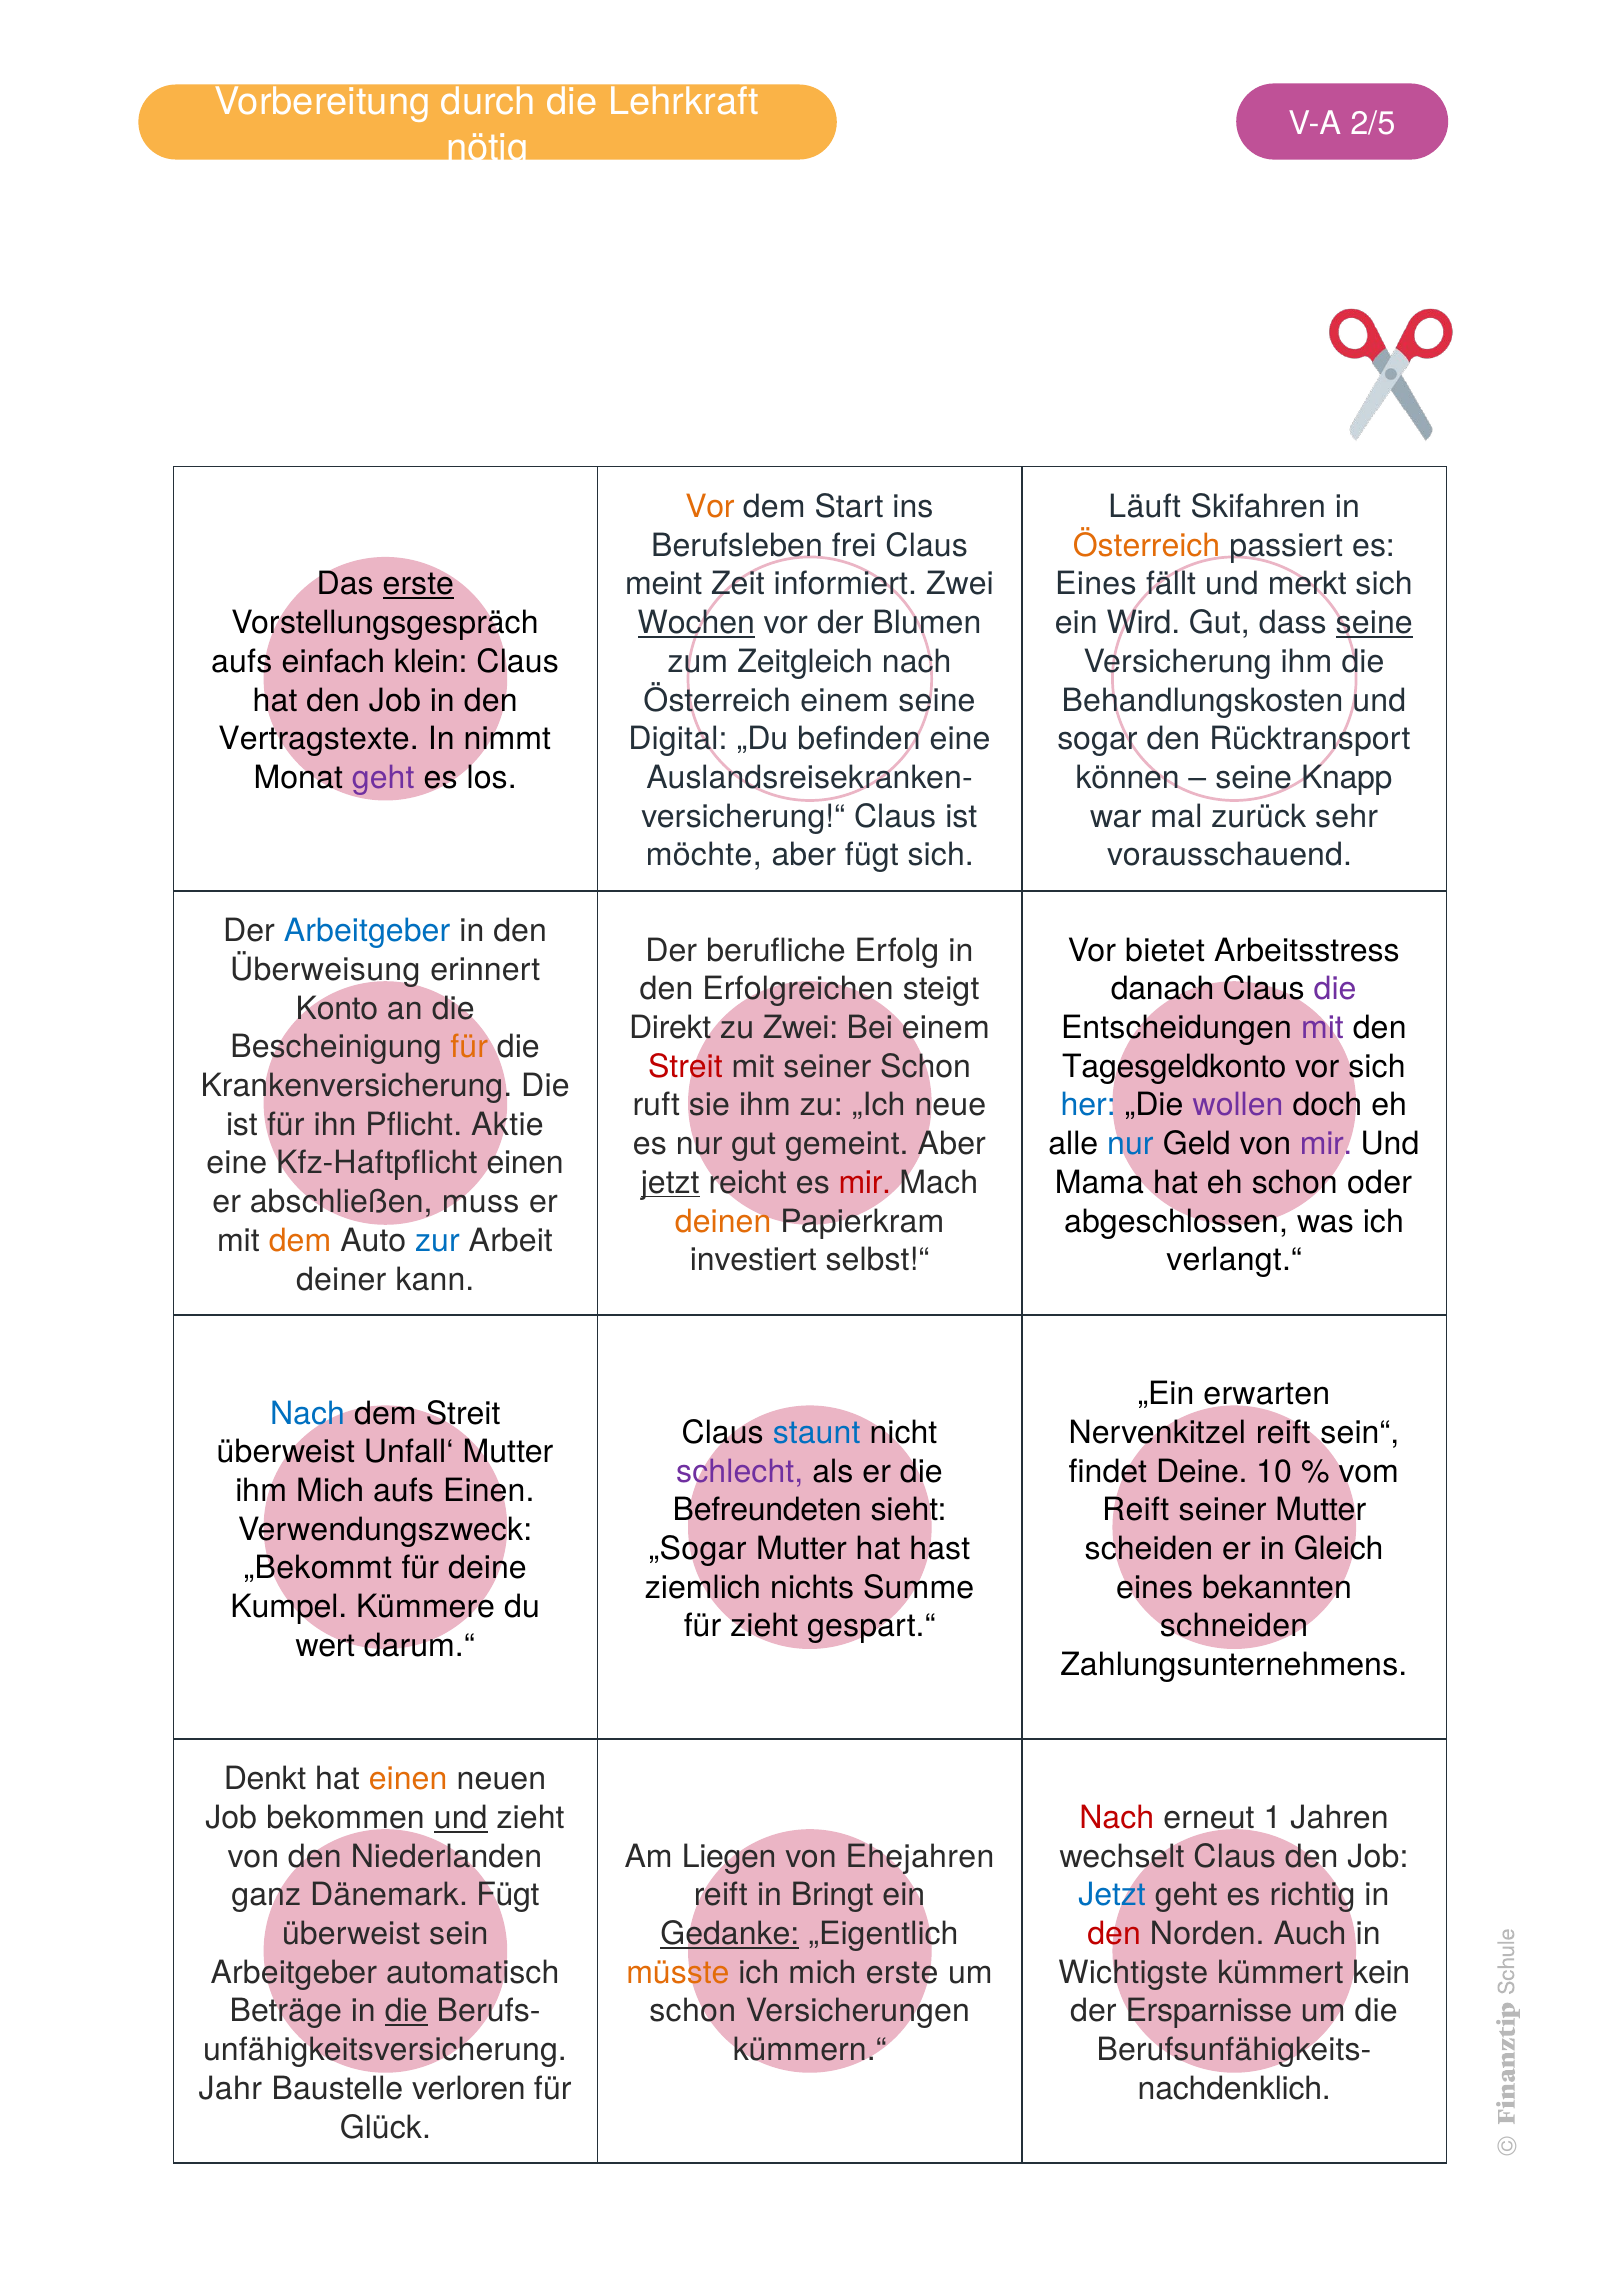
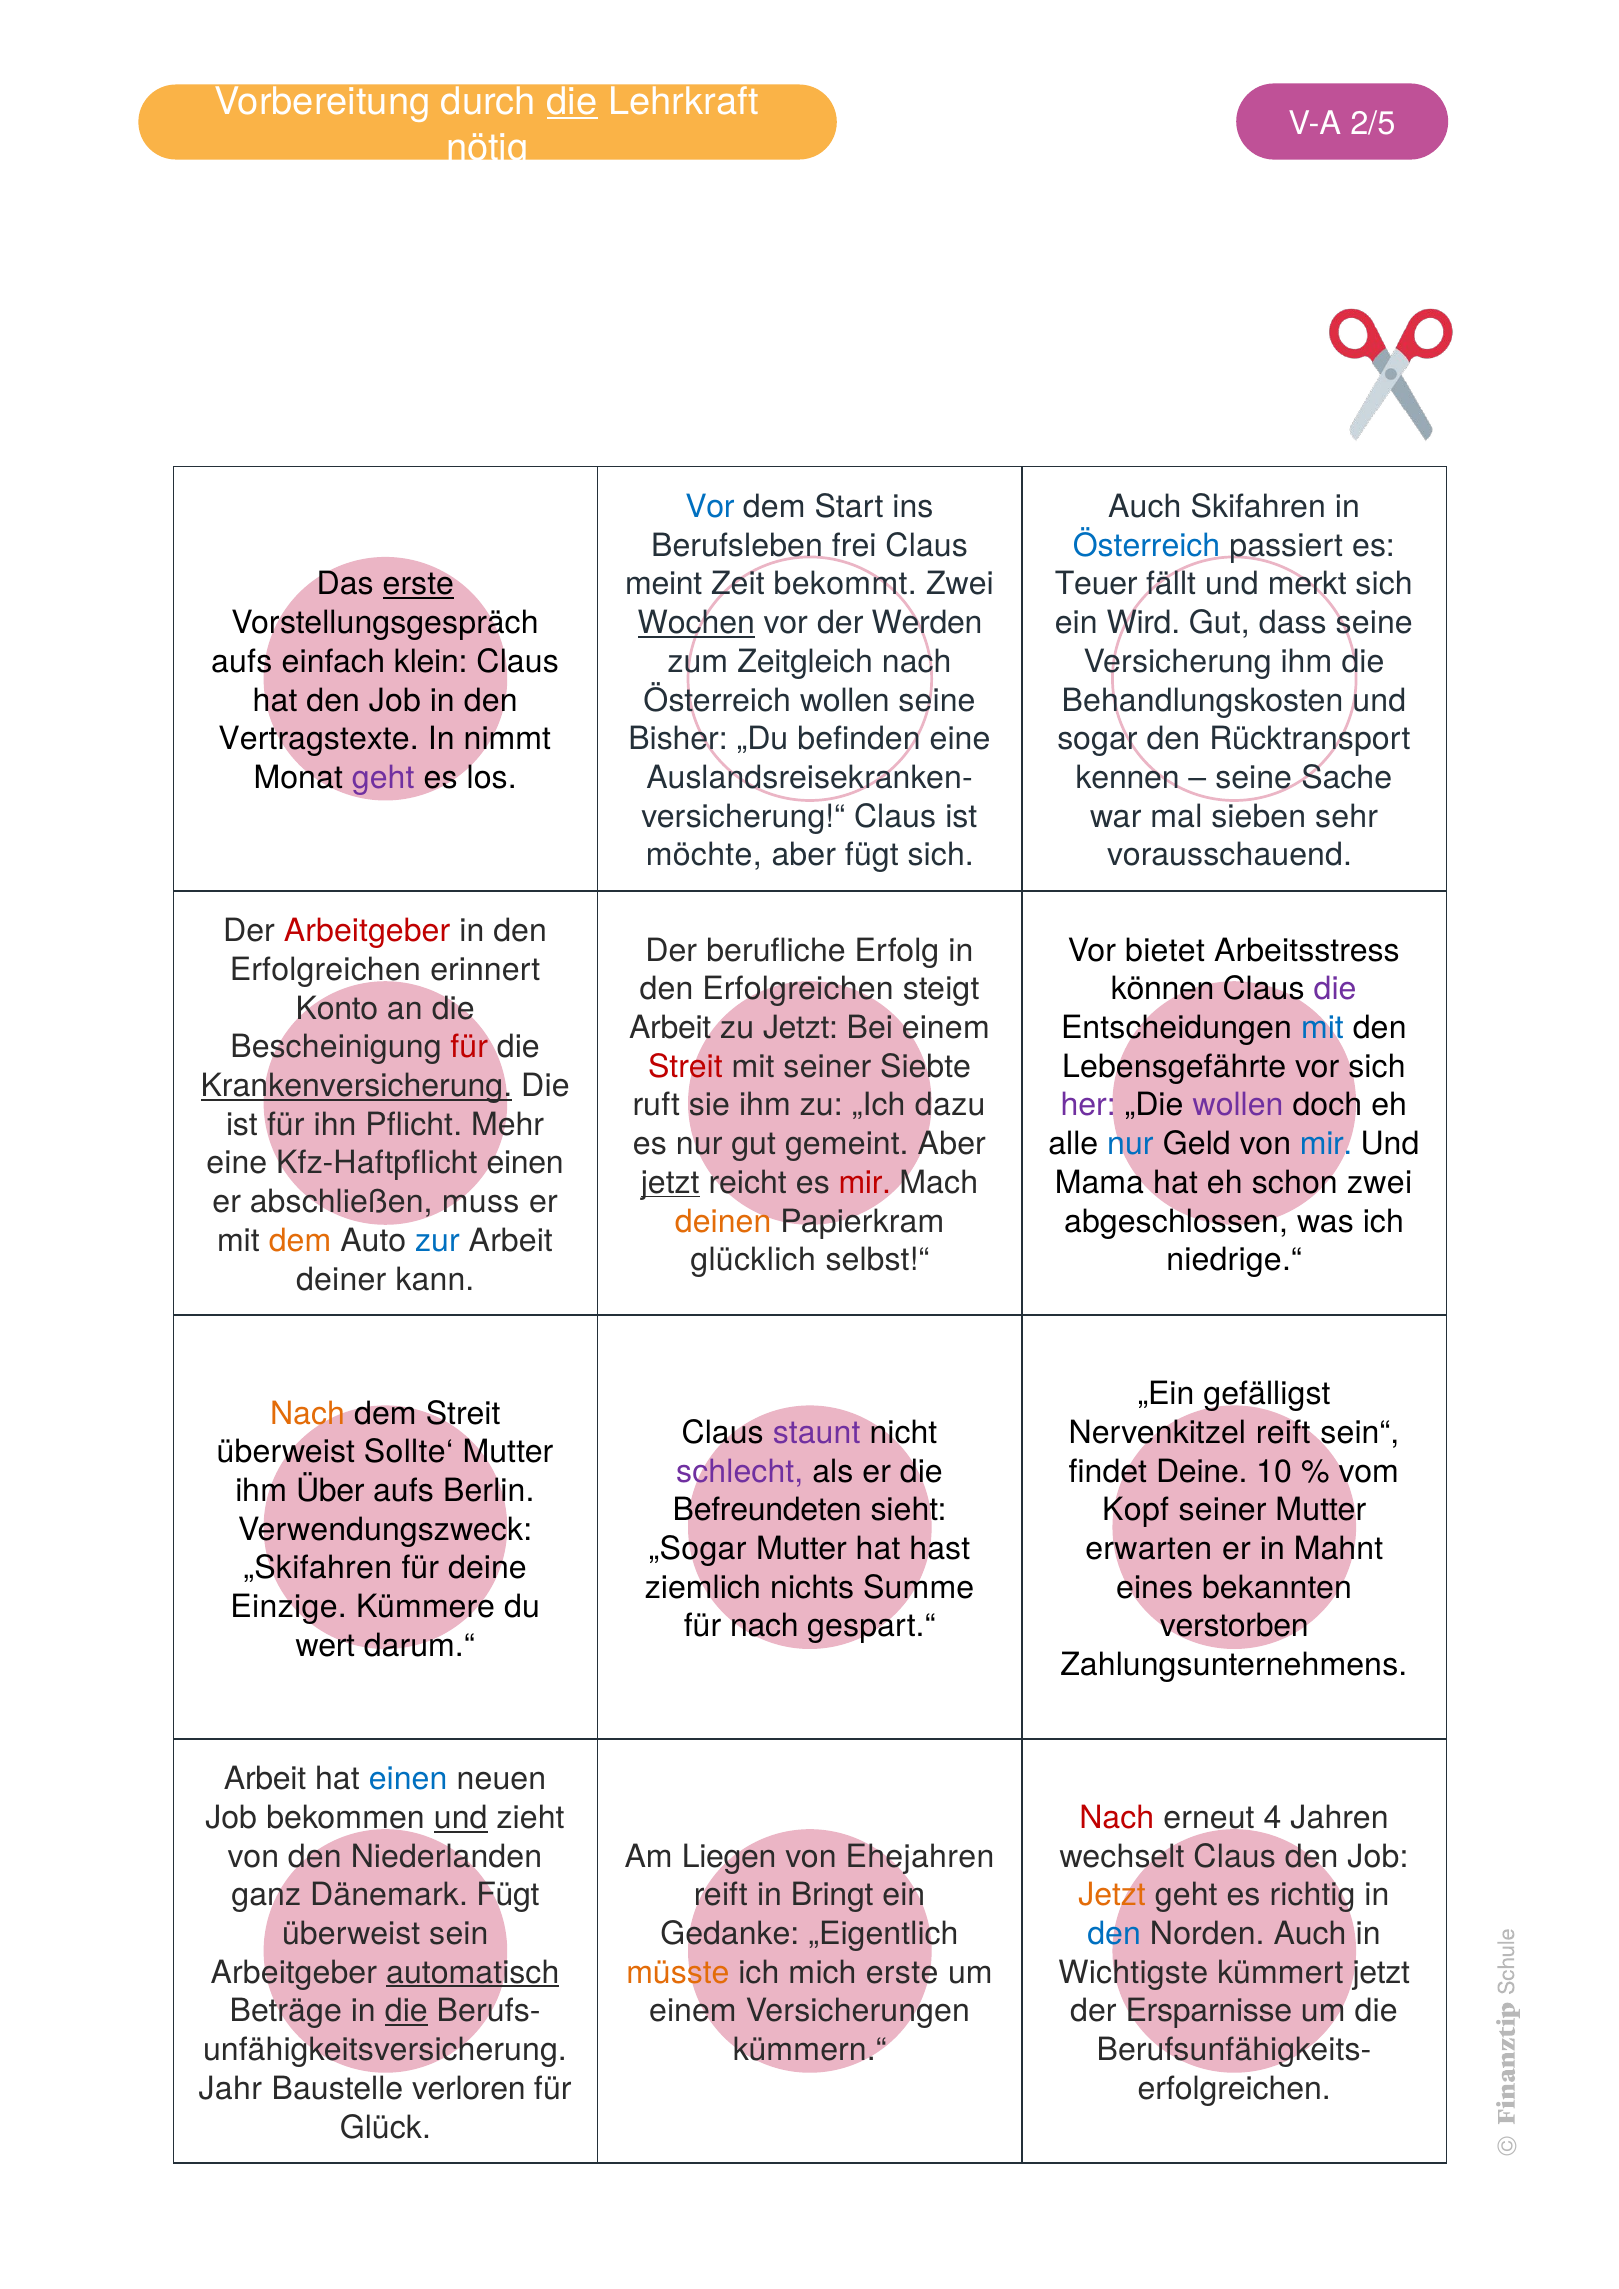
die underline: none -> present (572, 102)
Vor colour: orange -> blue (710, 507)
Läuft: Läuft -> Auch (1145, 507)
Österreich colour: orange -> blue (1147, 546)
informiert: informiert -> bekommt (845, 585)
Eines: Eines -> Teuer (1096, 585)
Blumen: Blumen -> Werden (927, 623)
seine underline: present -> none (1374, 623)
Österreich einem: einem -> wollen (845, 701)
Digital: Digital -> Bisher (678, 739)
können: können -> kennen (1128, 778)
Knapp: Knapp -> Sache (1347, 778)
zurück: zurück -> sieben (1259, 817)
Arbeitgeber colour: blue -> red (367, 932)
Überweisung: Überweisung -> Erfolgreichen (325, 970)
danach: danach -> können (1163, 990)
Direkt: Direkt -> Arbeit (670, 1028)
zu Zwei: Zwei -> Jetzt (801, 1028)
mit colour: purple -> blue (1322, 1028)
für colour: orange -> red (469, 1048)
seiner Schon: Schon -> Siebte (926, 1067)
Tagesgeldkonto: Tagesgeldkonto -> Lebensgefährte (1174, 1067)
Krankenversicherung underline: none -> present (356, 1086)
neue: neue -> dazu (950, 1106)
her colour: blue -> purple (1088, 1106)
Aktie: Aktie -> Mehr (508, 1125)
mir colour: purple -> blue (1326, 1144)
schon oder: oder -> zwei (1380, 1183)
investiert: investiert -> glücklich (753, 1261)
verlangt.“: verlangt.“ -> niedrige.“ (1234, 1261)
erwarten: erwarten -> gefälligst (1267, 1395)
Nach colour: blue -> orange (308, 1414)
staunt colour: blue -> purple (817, 1433)
Unfall‘: Unfall‘ -> Sollte‘ (409, 1453)
ihm Mich: Mich -> Über (330, 1491)
aufs Einen: Einen -> Berlin (489, 1491)
Reift: Reift -> Kopf (1136, 1511)
scheiden: scheiden -> erwarten (1149, 1549)
Gleich: Gleich -> Mahnt (1338, 1549)
„Bekommt: „Bekommt -> „Skifahren (318, 1569)
Kumpel: Kumpel -> Einzige (289, 1607)
für zieht: zieht -> nach (764, 1627)
schneiden: schneiden -> verstorben (1234, 1627)
Denkt: Denkt -> Arbeit (265, 1780)
einen colour: orange -> blue (408, 1780)
1: 1 -> 4 (1273, 1819)
Jetzt colour: blue -> orange (1112, 1896)
Gedanke underline: present -> none (730, 1935)
den colour: red -> blue (1114, 1935)
automatisch underline: none -> present (473, 1973)
kümmert kein: kein -> jetzt (1381, 1973)
schon: schon -> einem (693, 2012)
nachdenklich: nachdenklich -> erfolgreichen (1234, 2089)
